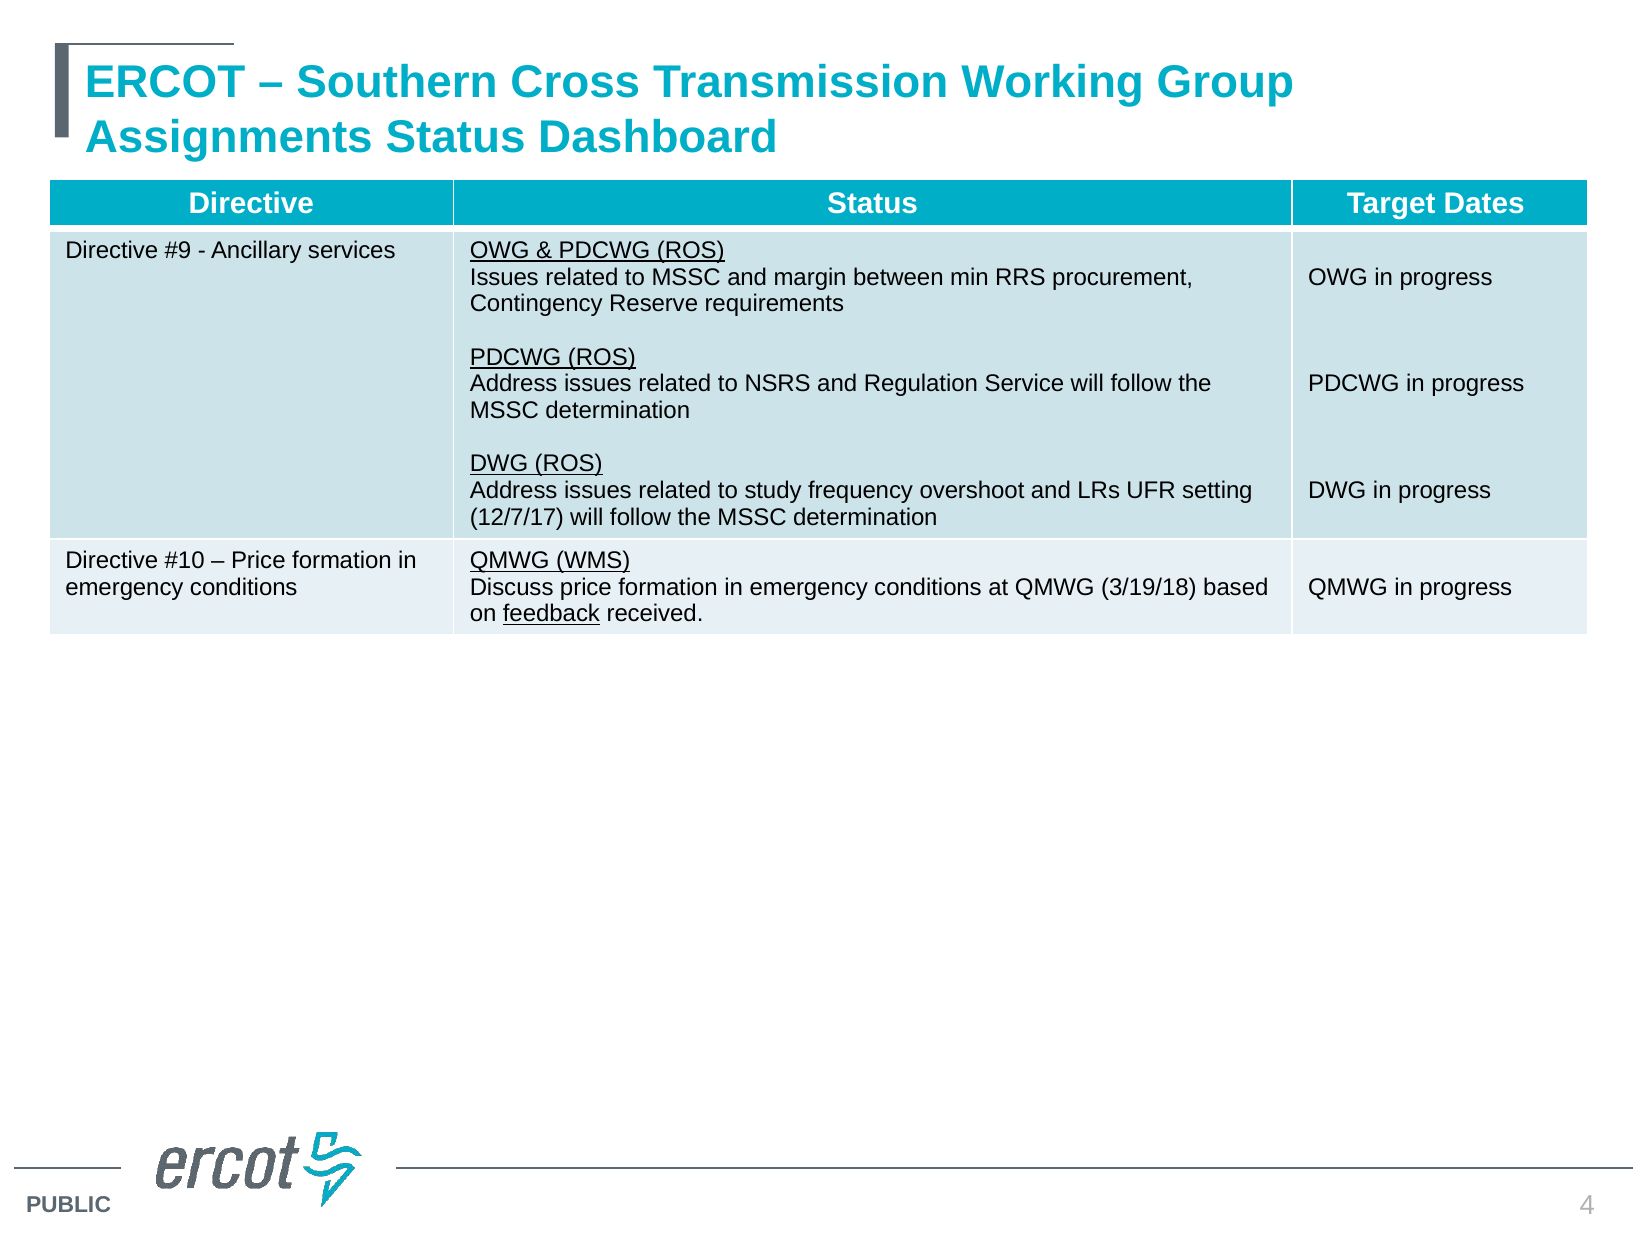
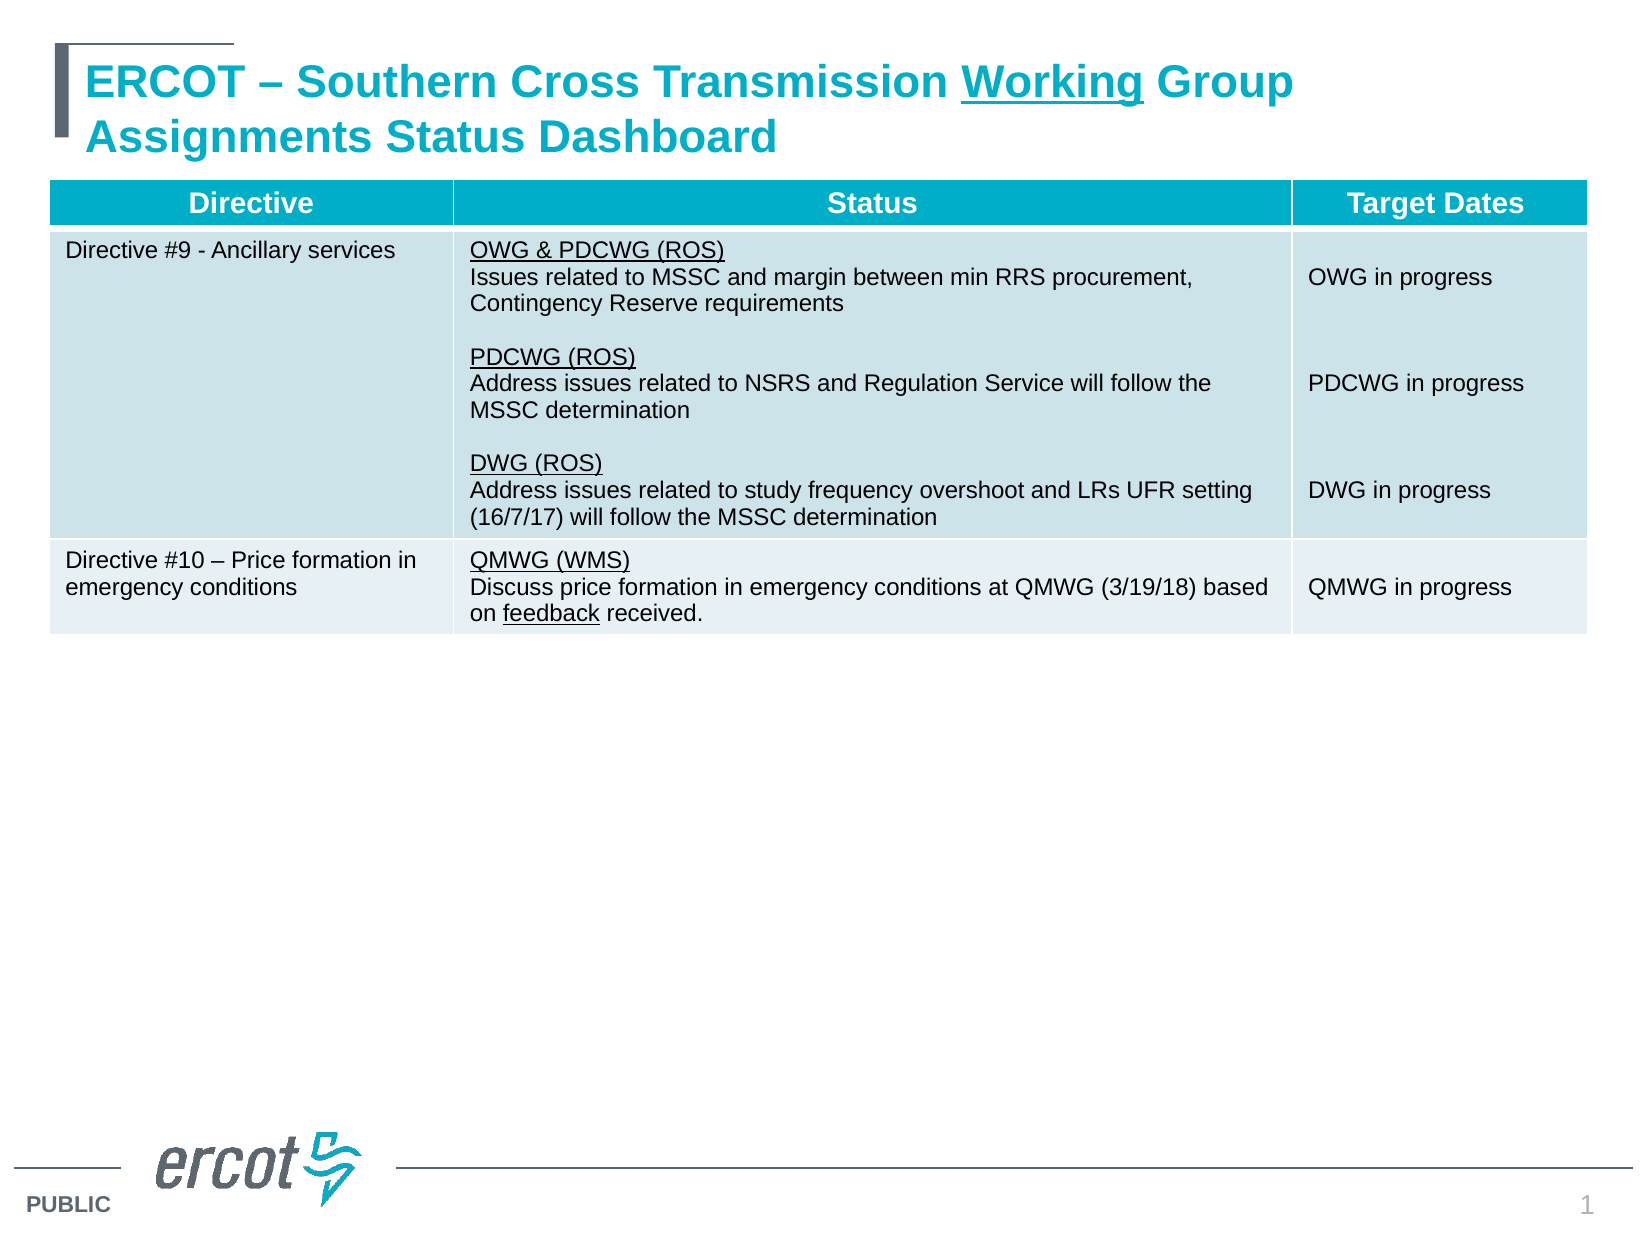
Working underline: none -> present (1053, 83)
12/7/17: 12/7/17 -> 16/7/17 (517, 517)
4: 4 -> 1 (1587, 1205)
